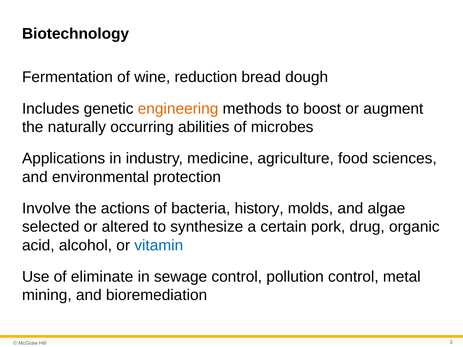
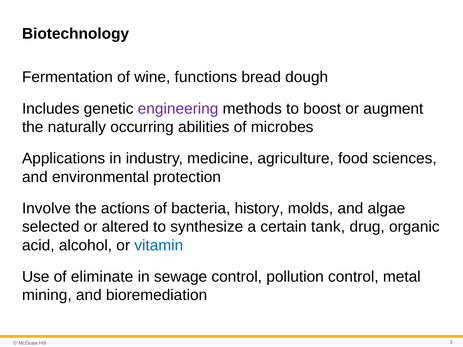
reduction: reduction -> functions (206, 77)
engineering colour: orange -> purple (178, 109)
pork: pork -> tank (328, 227)
